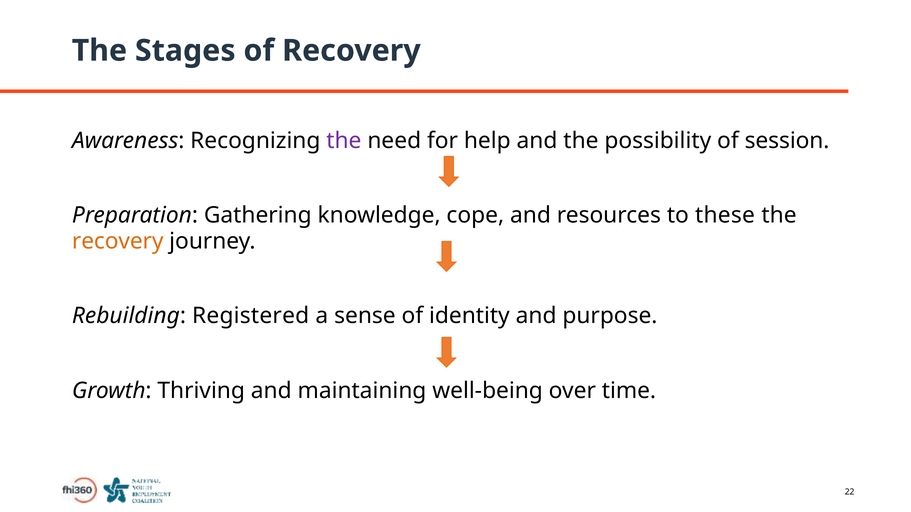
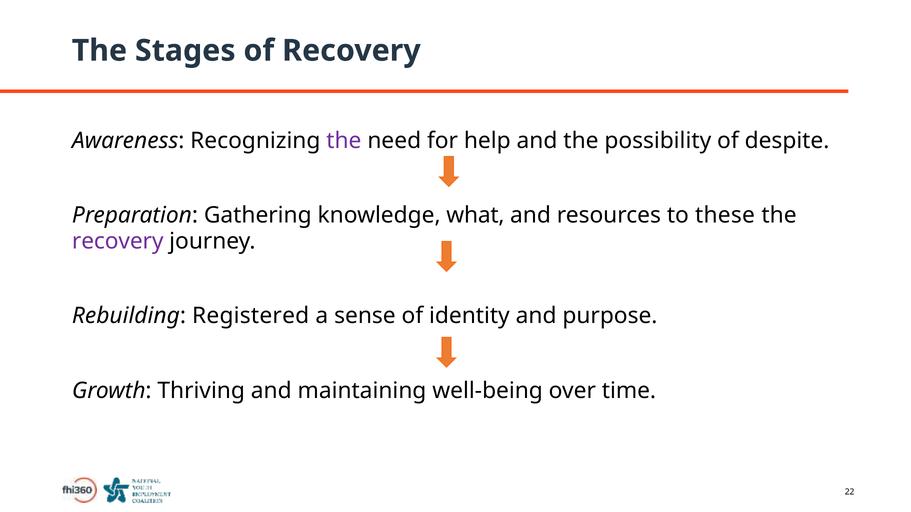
session: session -> despite (787, 141)
cope: cope -> what (475, 215)
recovery colour: orange -> purple (118, 241)
